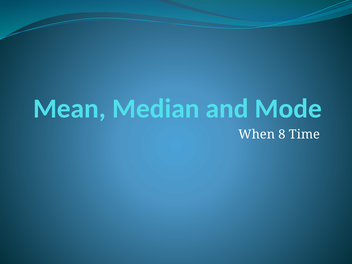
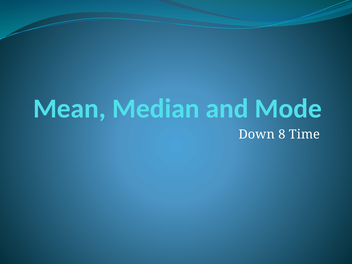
When: When -> Down (257, 135)
